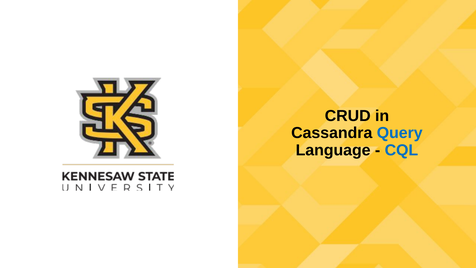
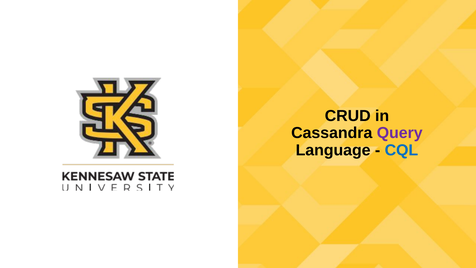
Query colour: blue -> purple (400, 133)
